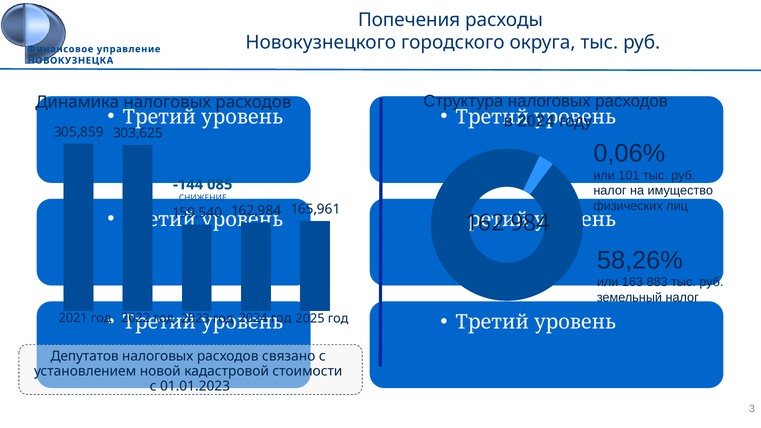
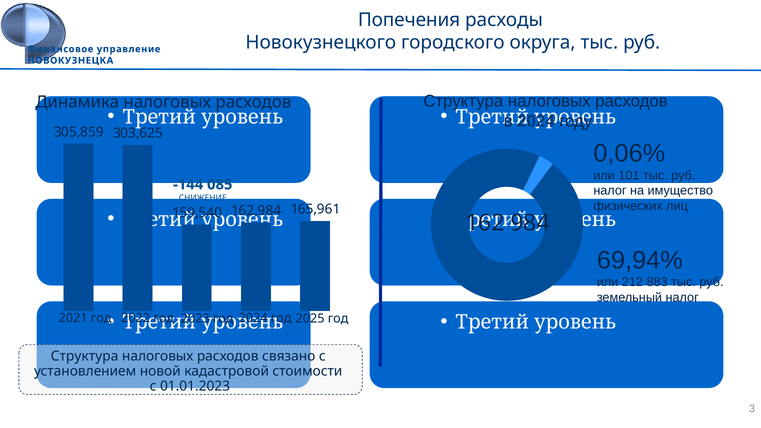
58,26%: 58,26% -> 69,94% (640, 260)
163: 163 -> 212 (632, 282)
Депутатов: Депутатов -> Структура (85, 356)
